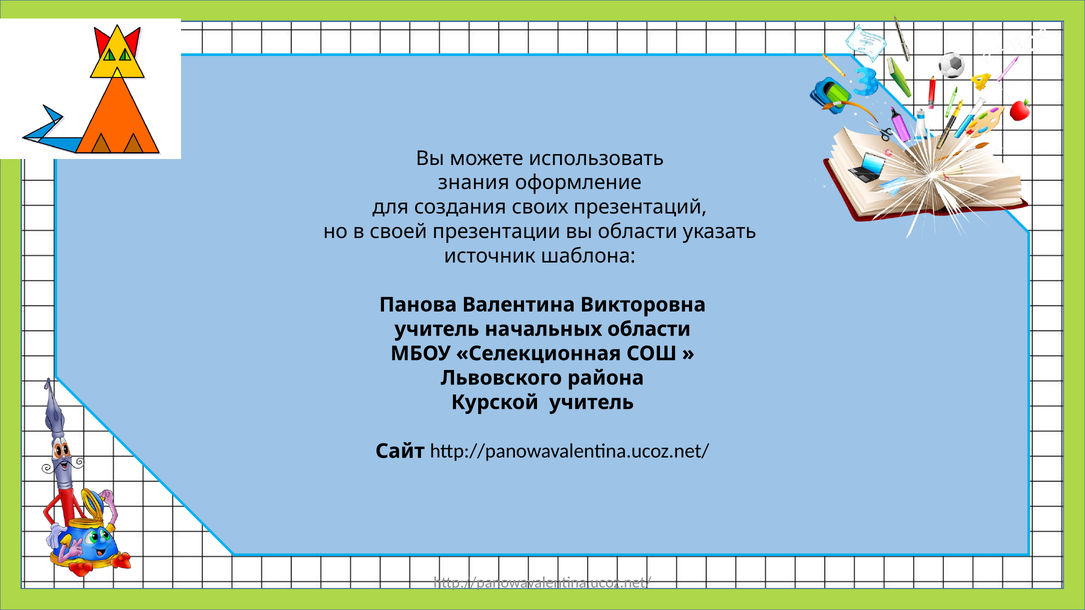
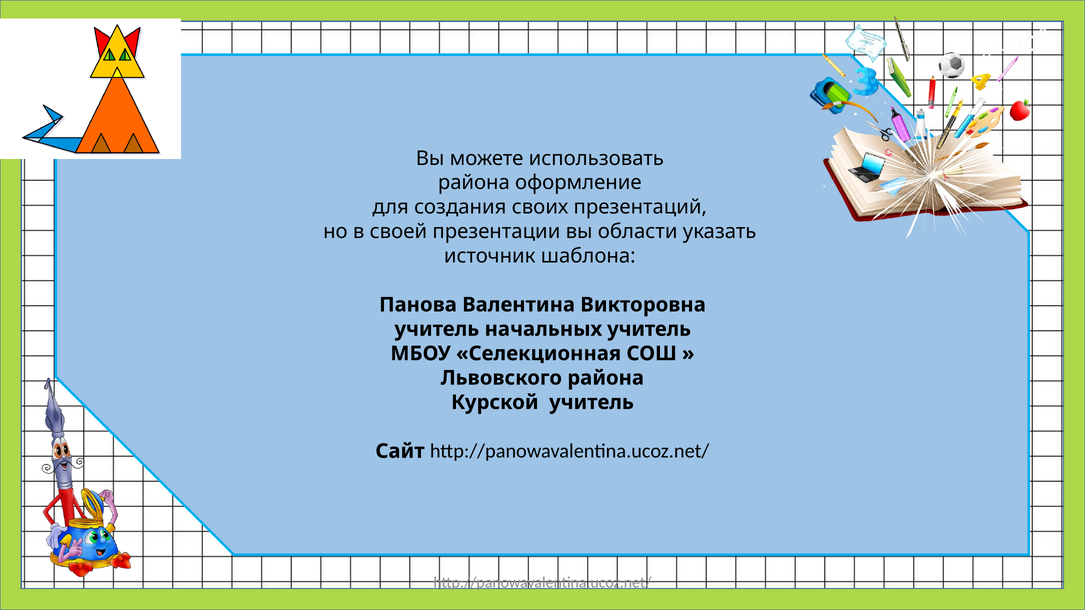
знания: знания -> района (474, 183)
начальных области: области -> учитель (649, 329)
